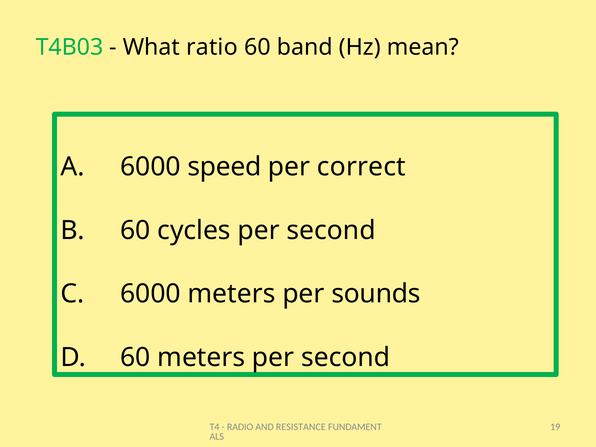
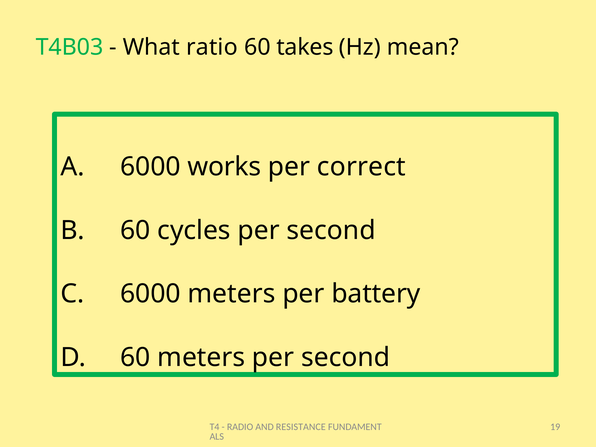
band: band -> takes (305, 47)
speed: speed -> works (224, 167)
sounds: sounds -> battery (376, 294)
